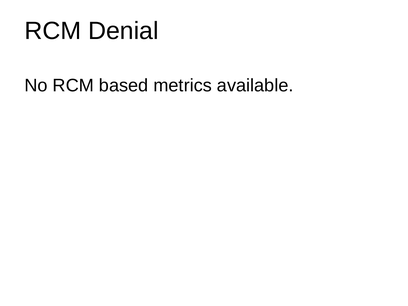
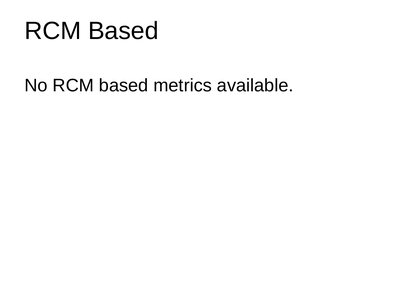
Denial: Denial -> Based (123, 31)
